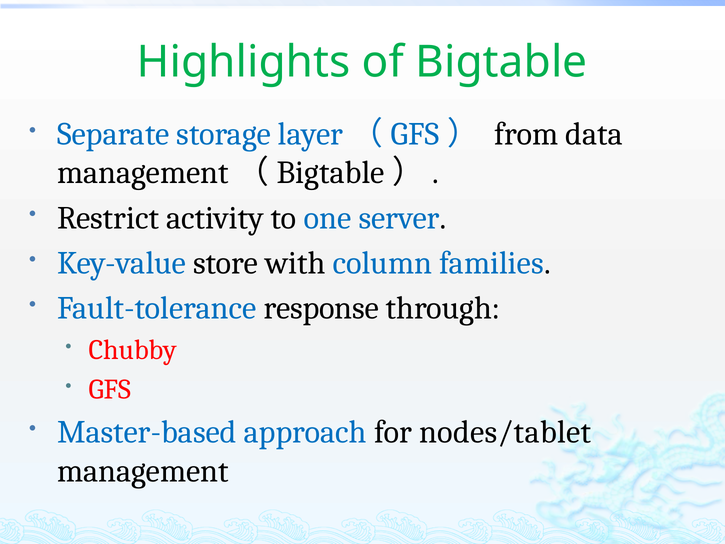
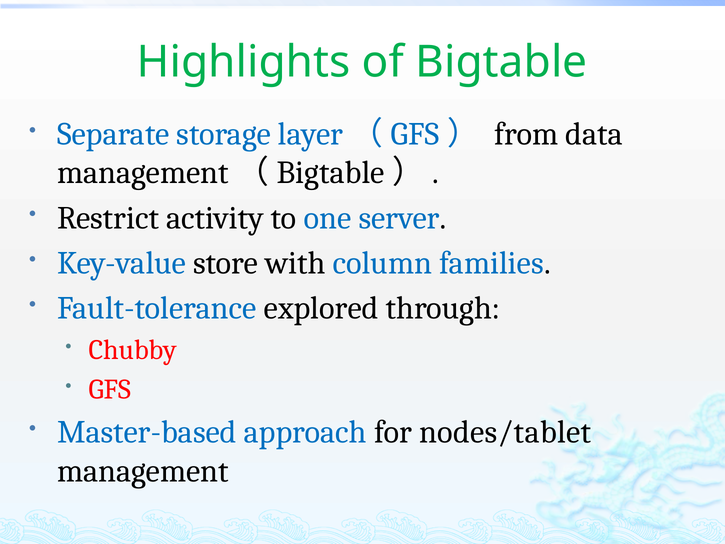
response: response -> explored (321, 308)
